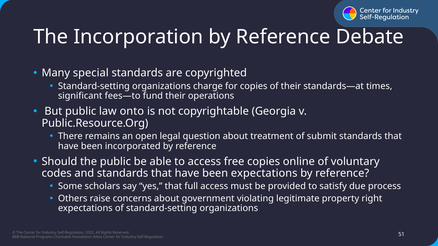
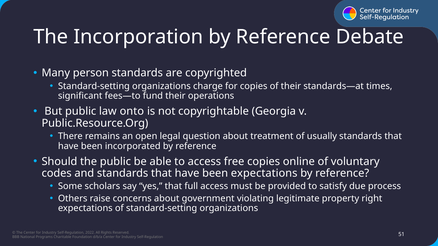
special: special -> person (91, 73)
submit: submit -> usually (322, 136)
